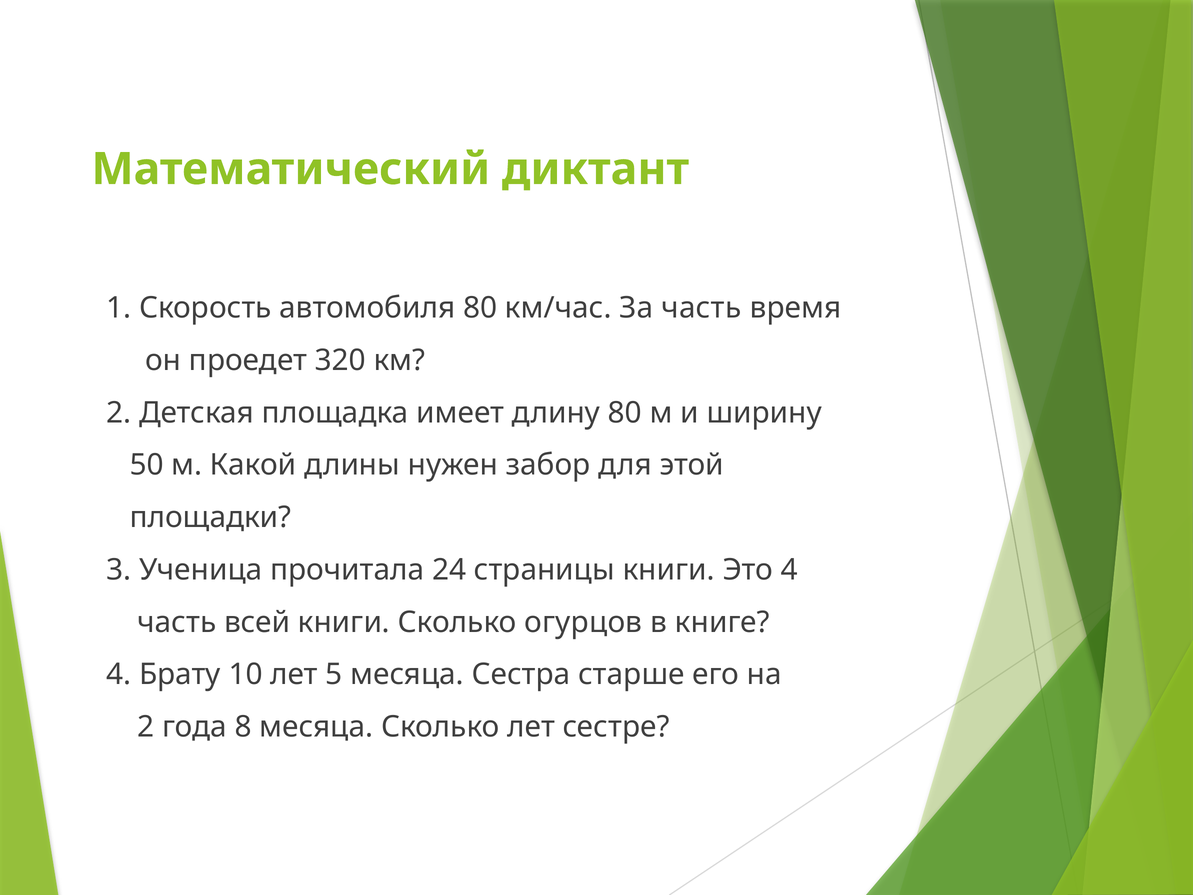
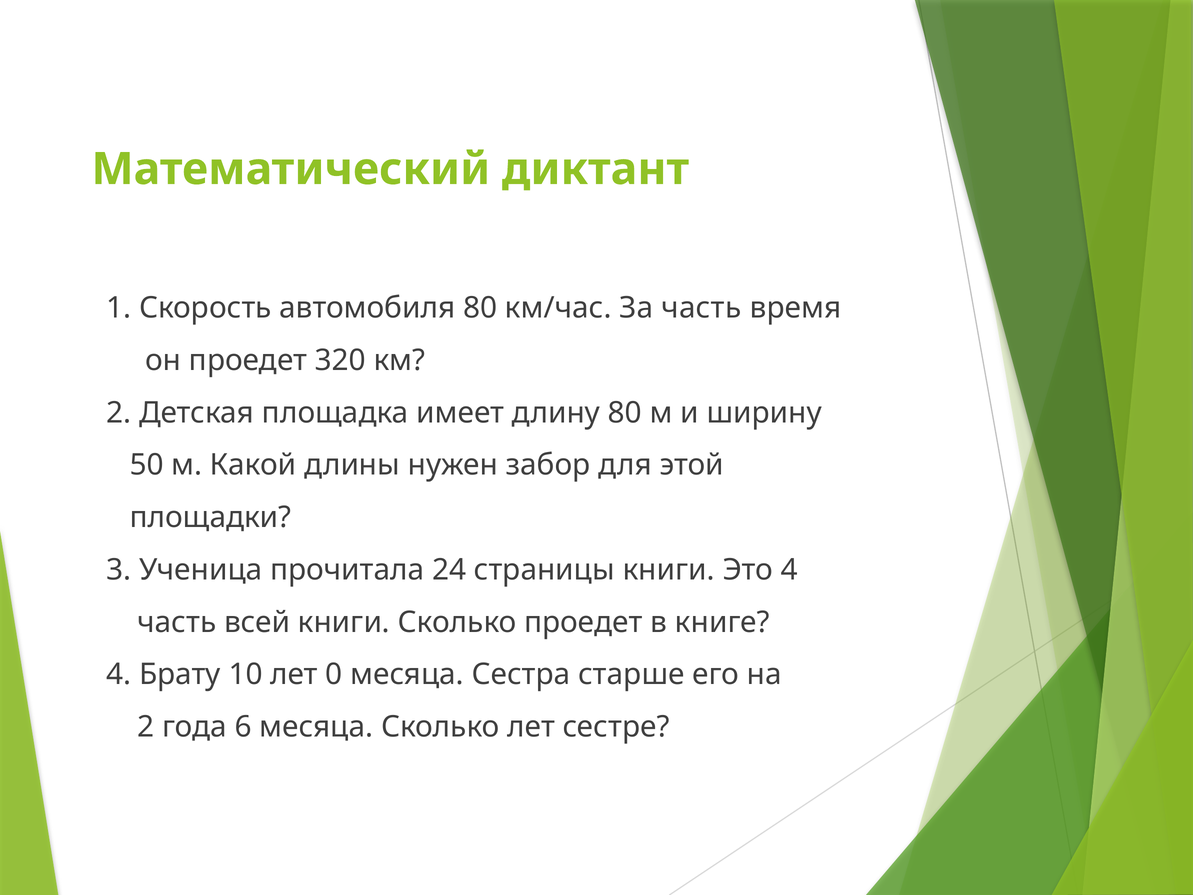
Сколько огурцов: огурцов -> проедет (583, 622)
5: 5 -> 0 (334, 674)
8: 8 -> 6 (243, 727)
